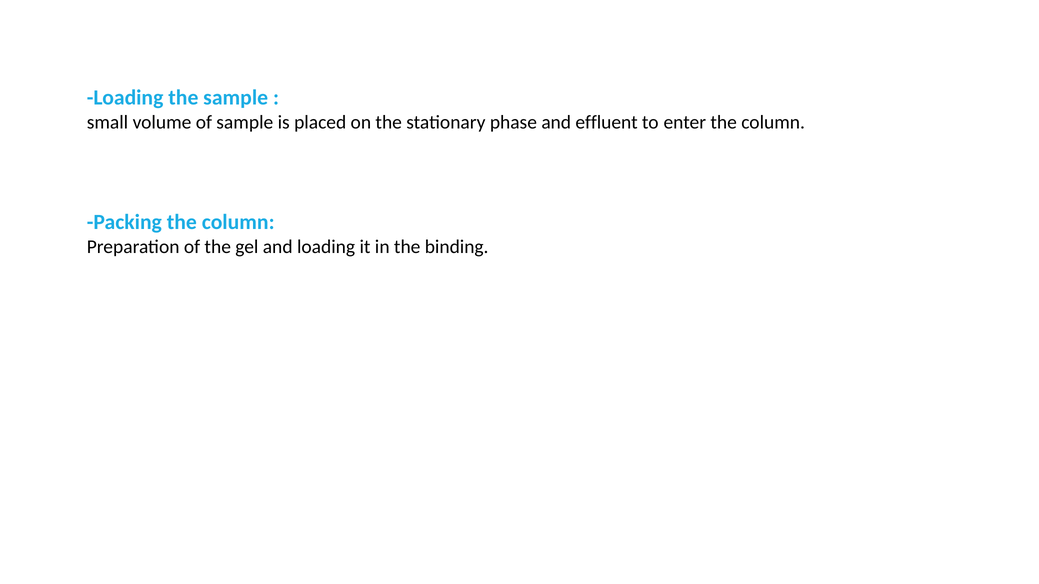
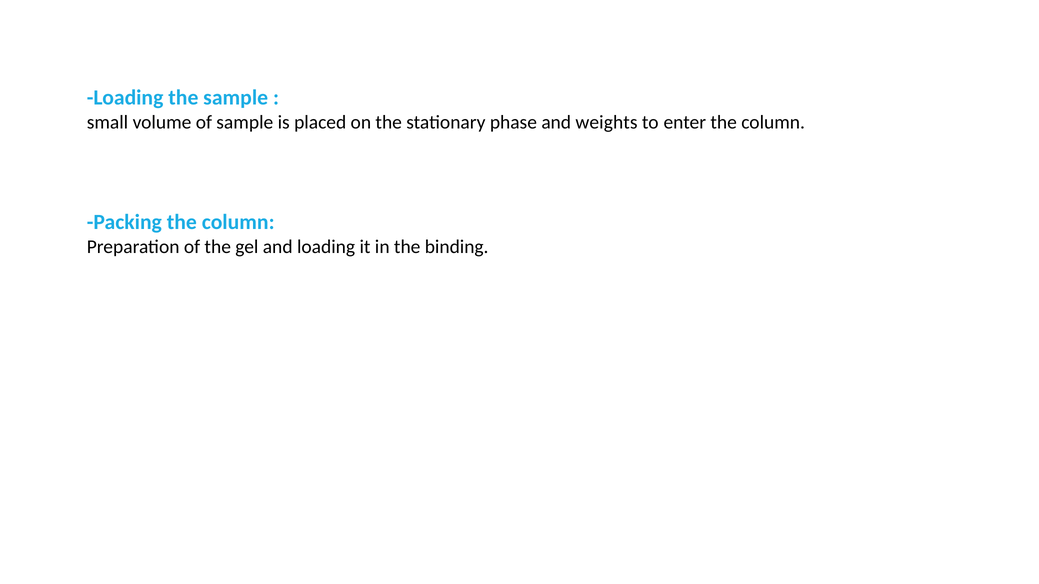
effluent: effluent -> weights (607, 122)
